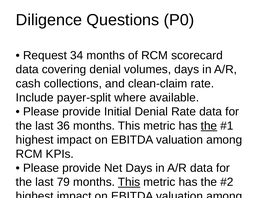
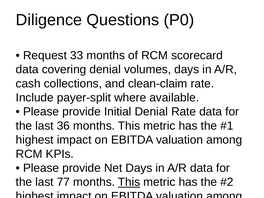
34: 34 -> 33 (77, 55)
the underline: present -> none (209, 126)
79: 79 -> 77 (63, 182)
